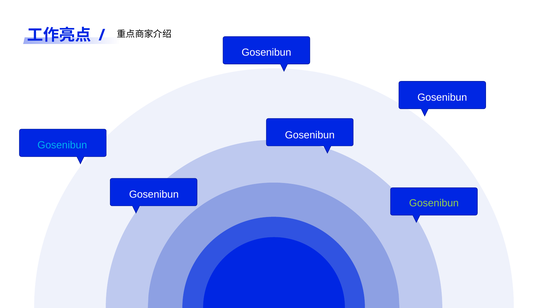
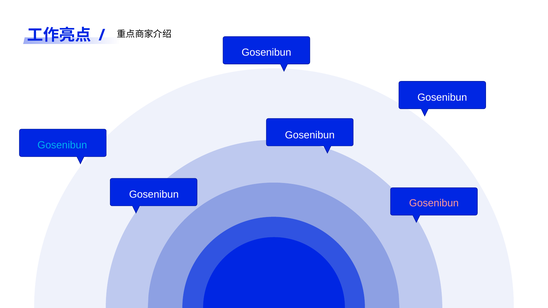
Gosenibun colour: light green -> pink (434, 203)
